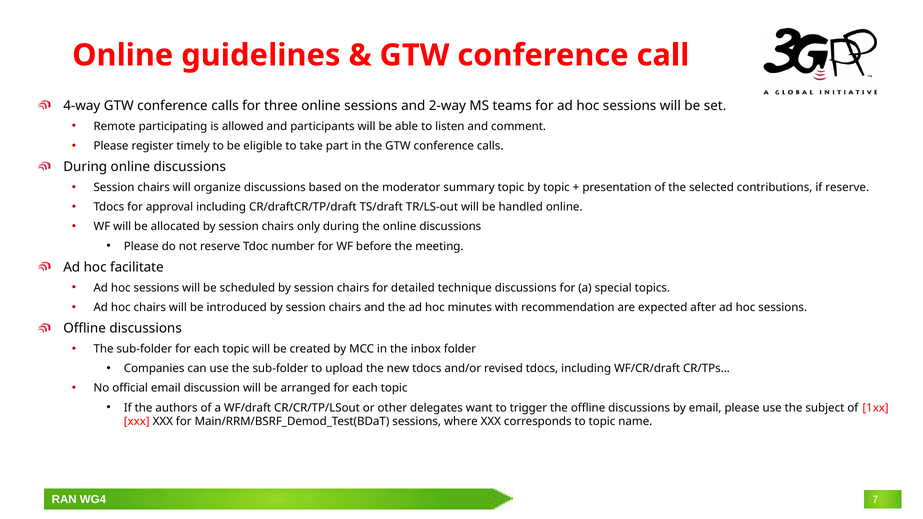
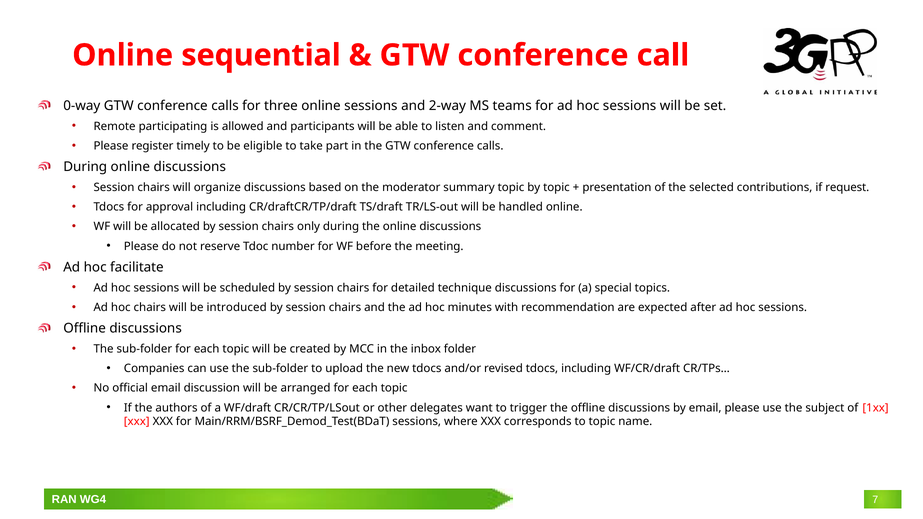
guidelines: guidelines -> sequential (261, 55)
4-way: 4-way -> 0-way (82, 106)
if reserve: reserve -> request (847, 187)
